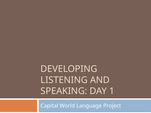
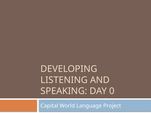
1: 1 -> 0 (112, 91)
